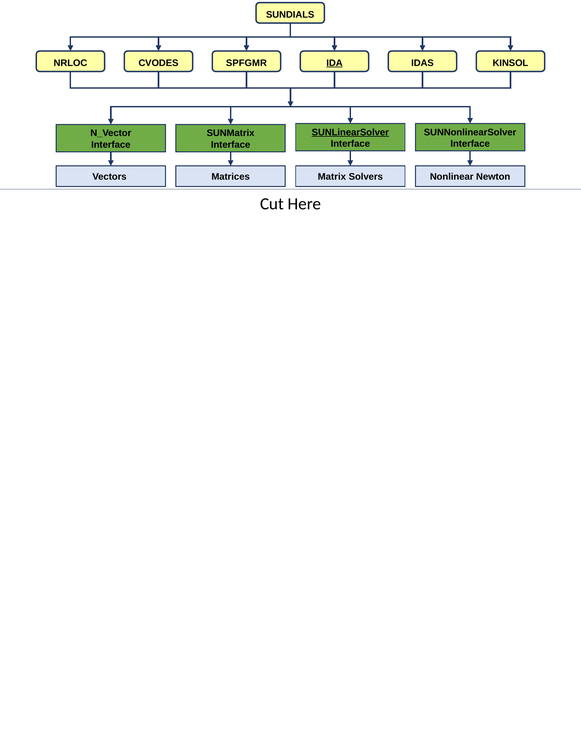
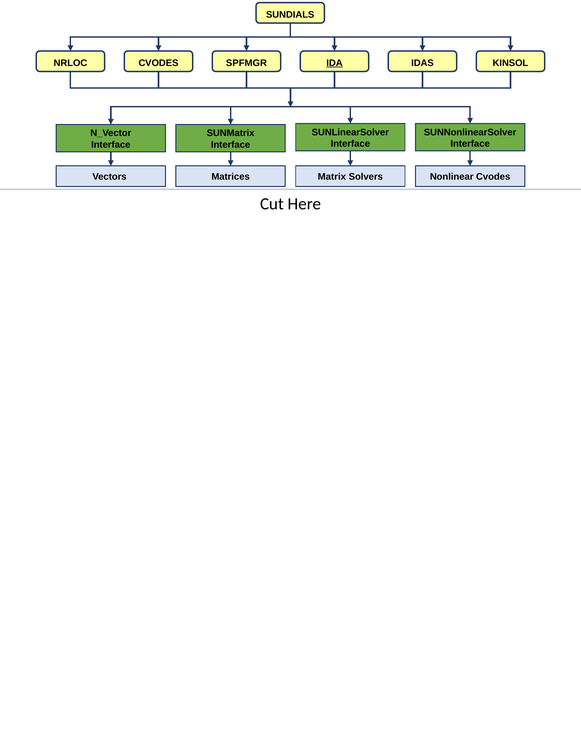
SPFGMR: SPFGMR -> SPFMGR (246, 63)
SUNLinearSolver underline: present -> none (350, 132)
Nonlinear Newton: Newton -> Cvodes (493, 177)
